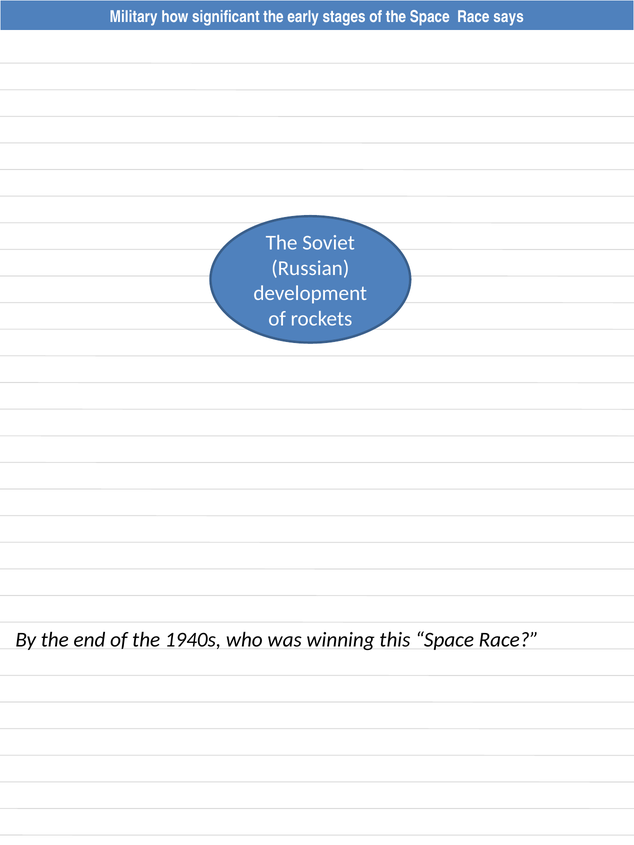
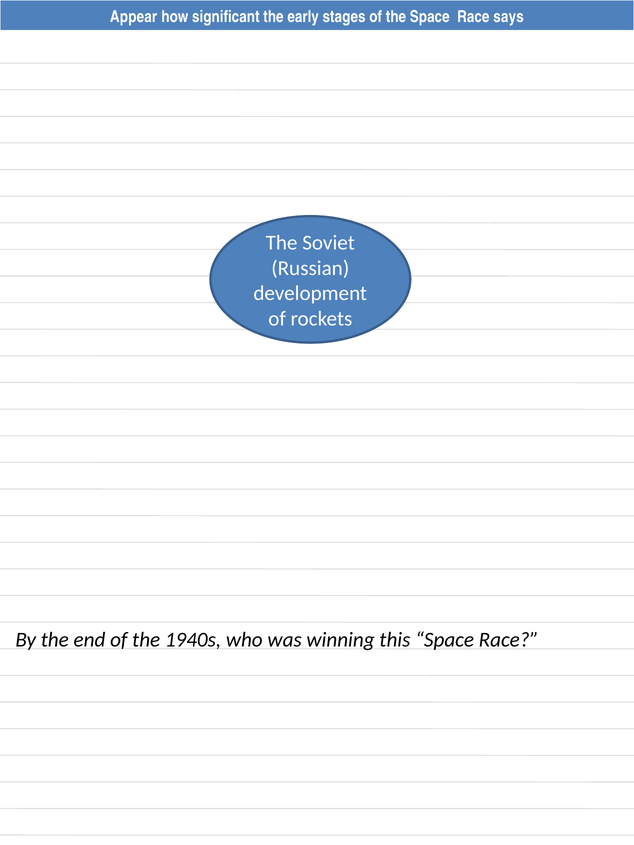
Military: Military -> Appear (134, 17)
